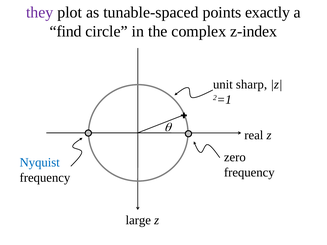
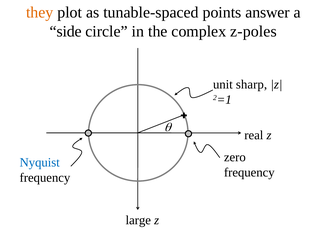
they colour: purple -> orange (40, 12)
exactly: exactly -> answer (268, 12)
find: find -> side (66, 31)
z-index: z-index -> z-poles (253, 31)
